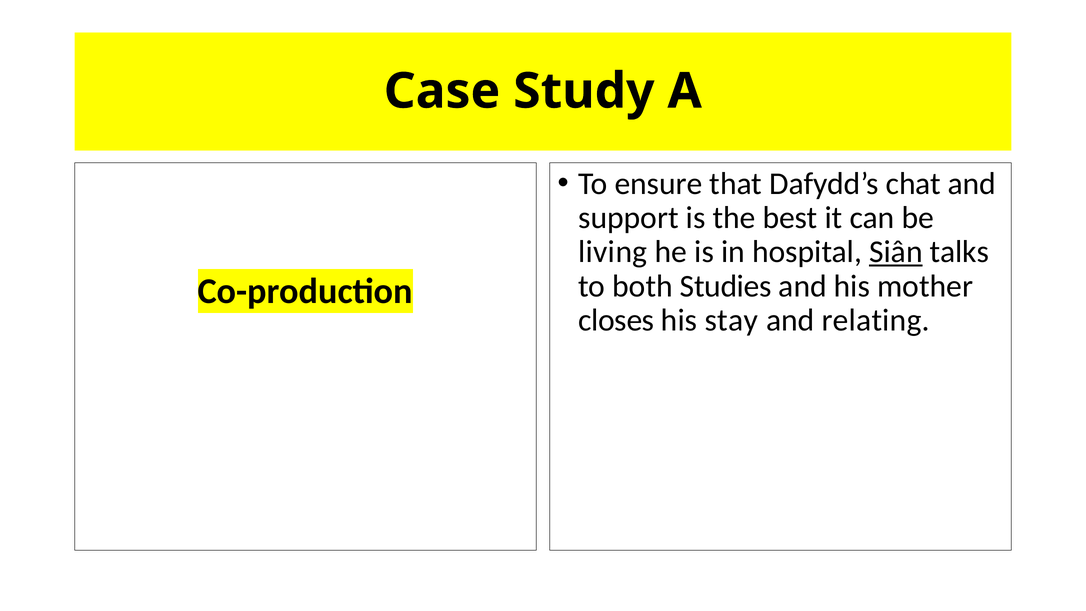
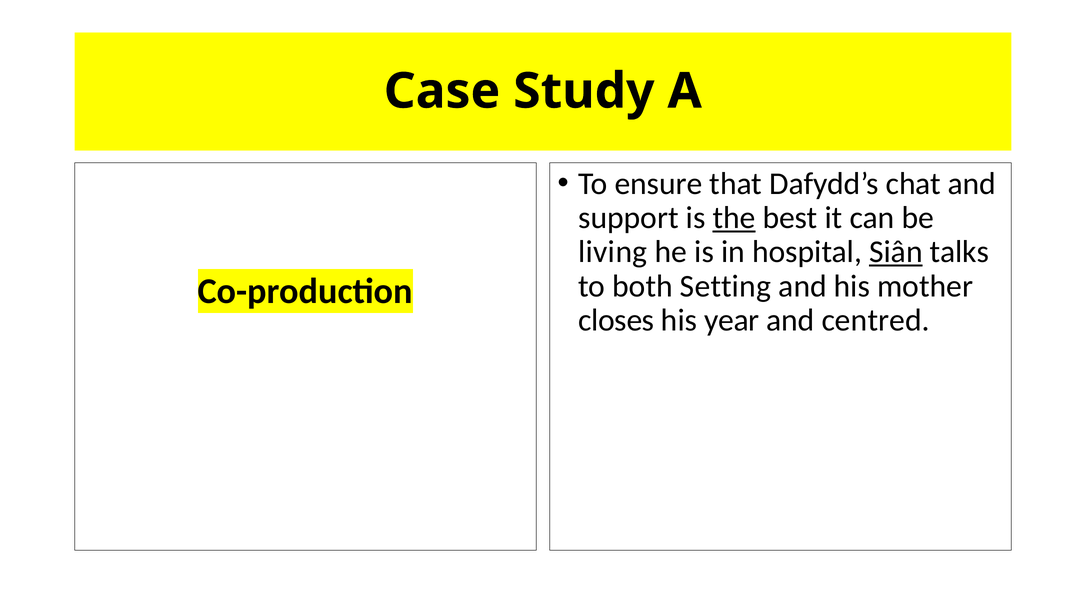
the underline: none -> present (734, 218)
Studies: Studies -> Setting (725, 286)
stay: stay -> year (732, 320)
relating: relating -> centred (876, 320)
